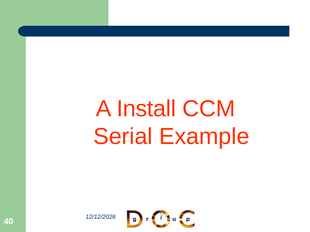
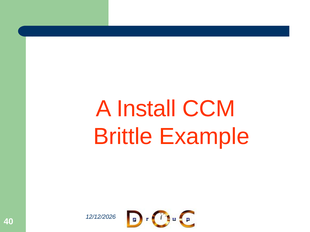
Serial: Serial -> Brittle (123, 137)
